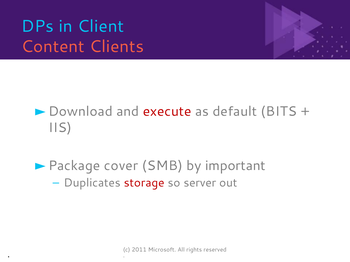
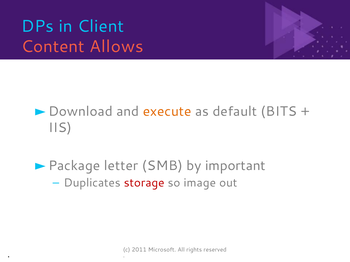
Clients: Clients -> Allows (117, 47)
execute colour: red -> orange (167, 112)
cover: cover -> letter (121, 166)
server: server -> image (200, 183)
